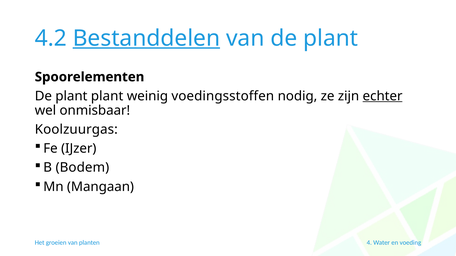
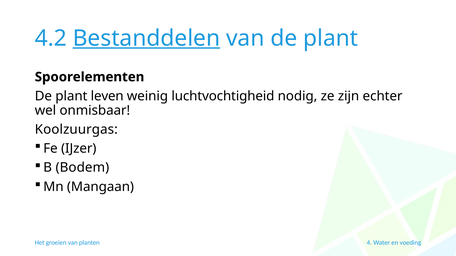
plant plant: plant -> leven (107, 96)
voedingsstoffen: voedingsstoffen -> luchtvochtigheid (223, 96)
echter underline: present -> none (383, 96)
